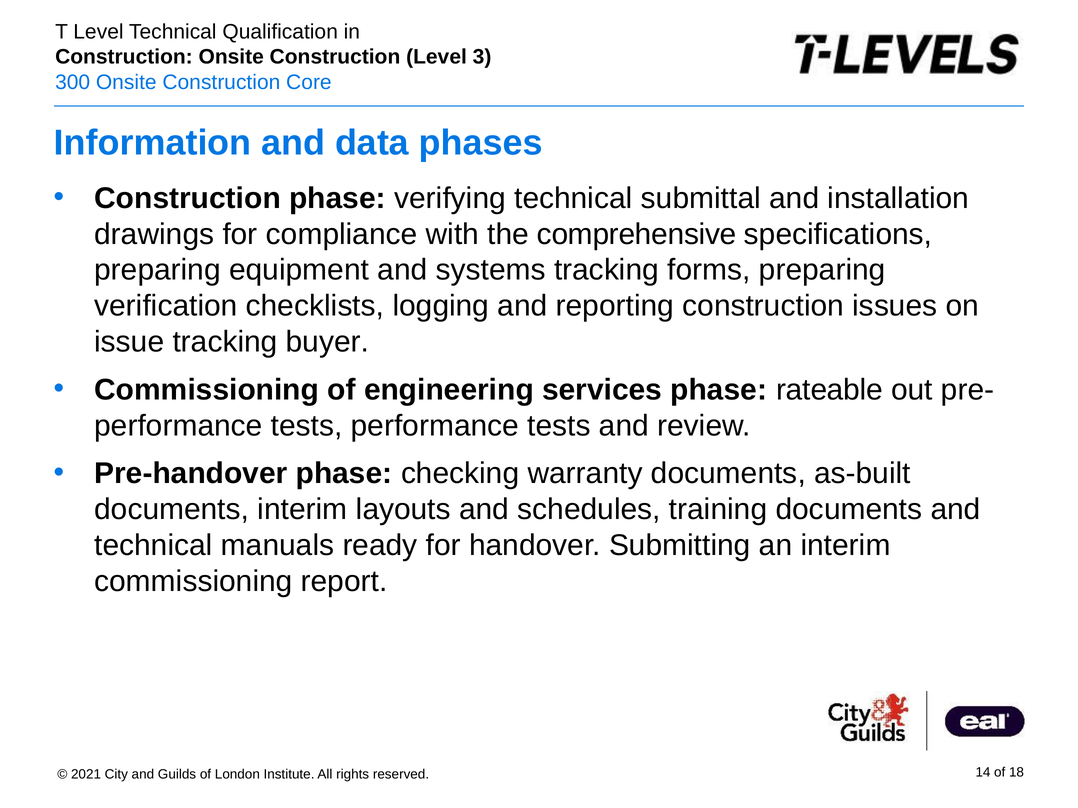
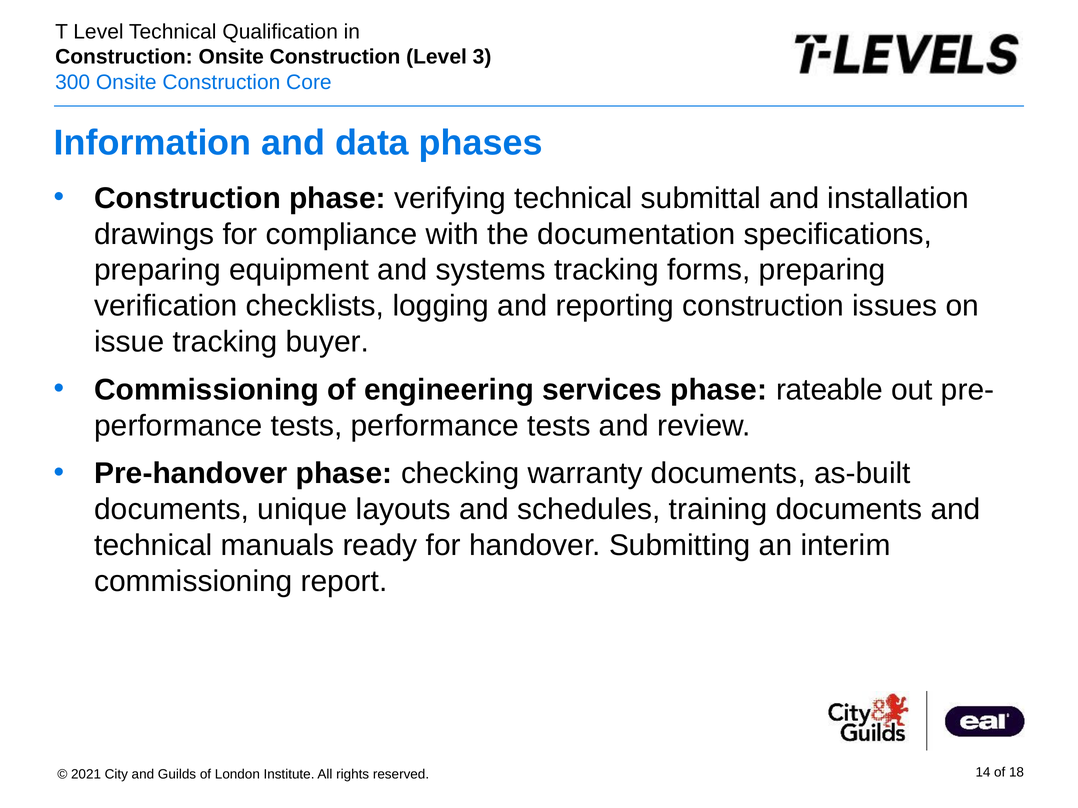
comprehensive: comprehensive -> documentation (636, 234)
documents interim: interim -> unique (302, 510)
